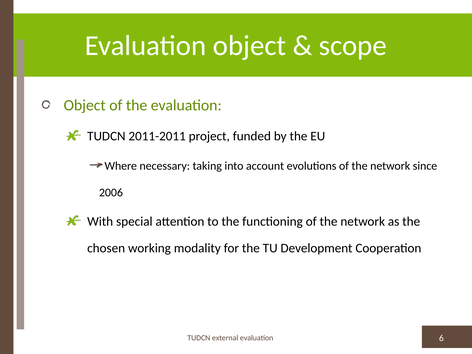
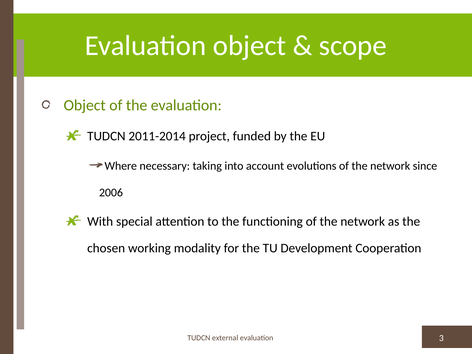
2011-2011: 2011-2011 -> 2011-2014 (157, 136)
6: 6 -> 3 (441, 338)
